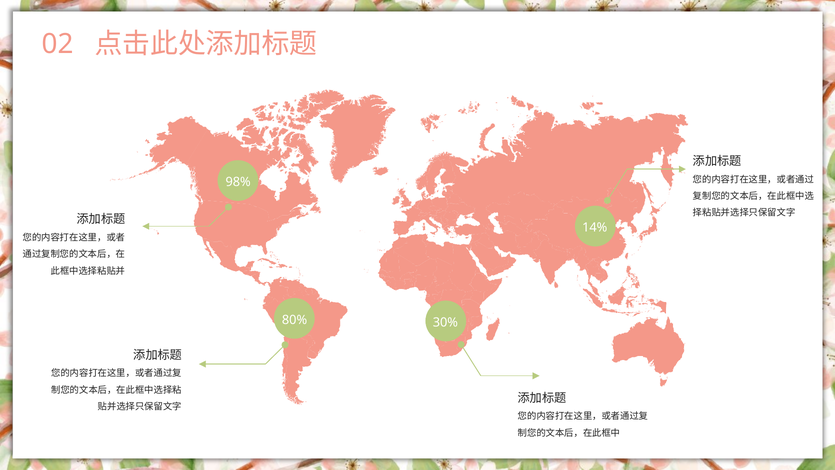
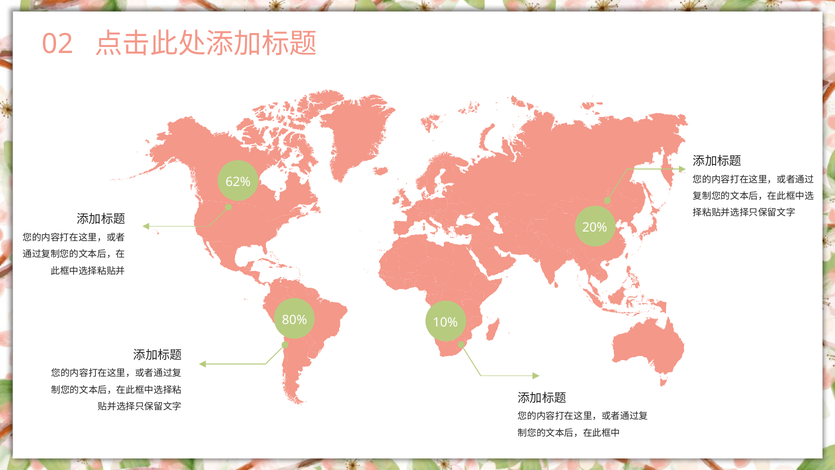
98%: 98% -> 62% (238, 182)
14%: 14% -> 20% (595, 227)
30%: 30% -> 10% (445, 322)
